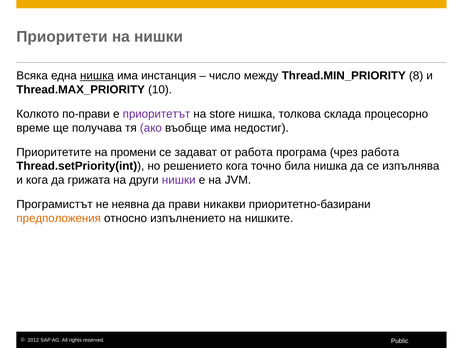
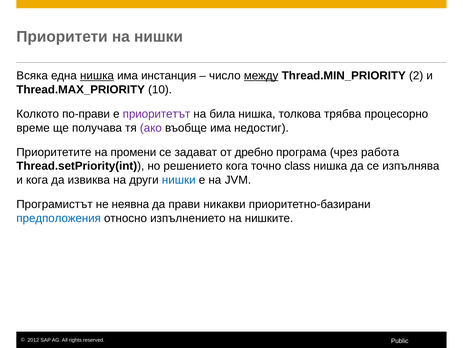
между underline: none -> present (261, 76)
8: 8 -> 2 (416, 76)
store: store -> била (222, 114)
склада: склада -> трябва (343, 114)
от работа: работа -> дребно (254, 152)
била: била -> class (297, 166)
грижата: грижата -> извиква (89, 180)
нишки colour: purple -> blue (179, 180)
предположения colour: orange -> blue (59, 218)
